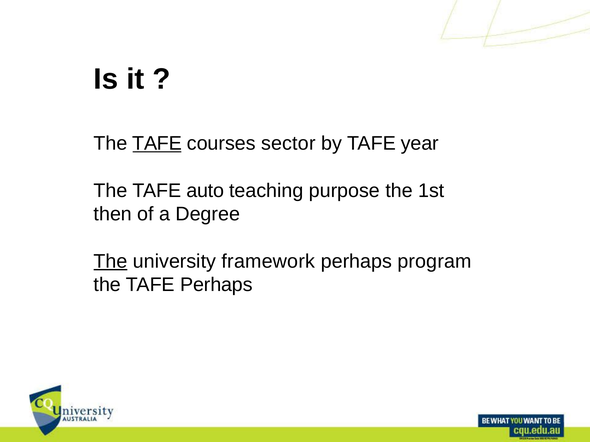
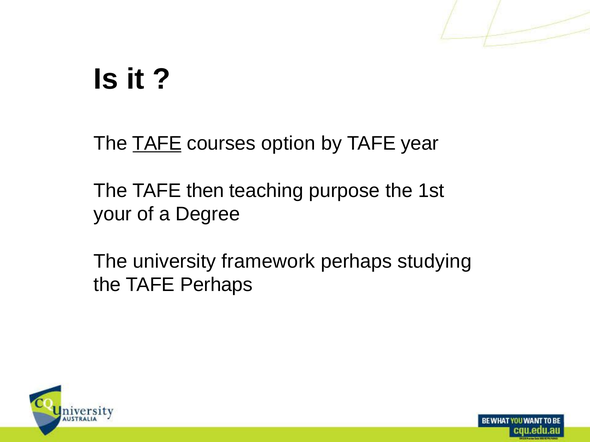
sector: sector -> option (288, 144)
auto: auto -> then (205, 191)
then: then -> your (113, 214)
The underline: present -> none (111, 262)
program: program -> studying (435, 262)
